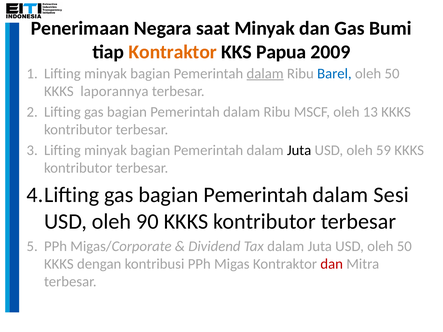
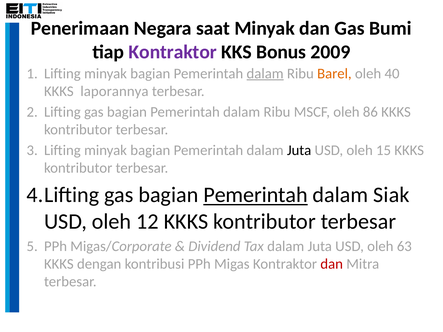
Kontraktor colour: orange -> purple (173, 52)
Papua: Papua -> Bonus (281, 52)
Barel colour: blue -> orange (334, 74)
50: 50 -> 40 (392, 74)
13: 13 -> 86 (370, 112)
59: 59 -> 15 (384, 150)
Pemerintah underline: none -> present (256, 195)
Sesi: Sesi -> Siak (391, 195)
90: 90 -> 12 (148, 222)
USD oleh 50: 50 -> 63 (404, 246)
